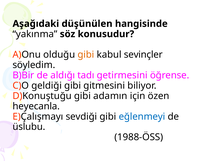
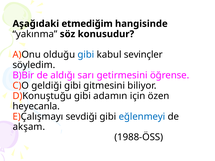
düşünülen: düşünülen -> etmediğim (87, 24)
gibi colour: orange -> blue (86, 55)
tadı: tadı -> sarı (86, 75)
üslubu: üslubu -> akşam (29, 127)
